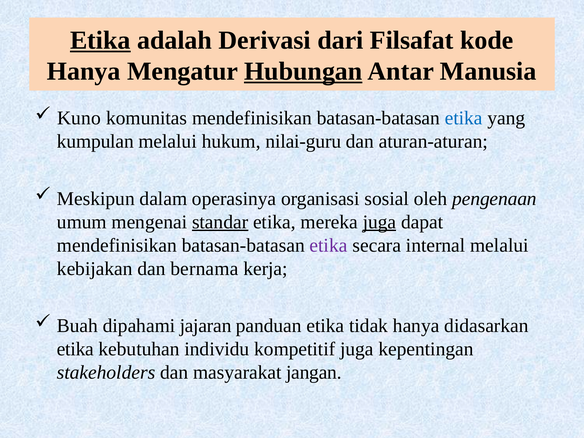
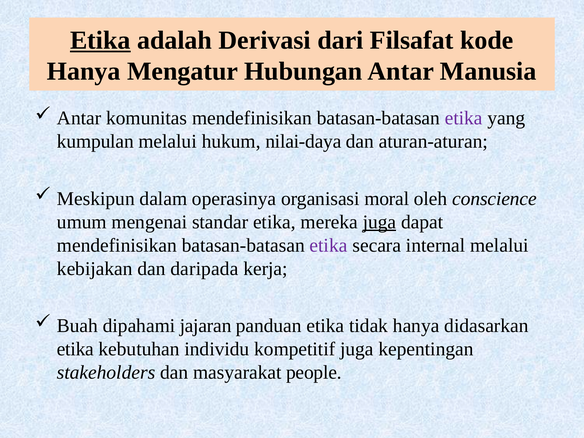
Hubungan underline: present -> none (303, 71)
Kuno: Kuno -> Antar (79, 118)
etika colour: blue -> purple (464, 118)
nilai-guru: nilai-guru -> nilai-daya (303, 142)
sosial: sosial -> moral (387, 199)
pengenaan: pengenaan -> conscience (494, 199)
standar underline: present -> none (220, 222)
bernama: bernama -> daripada (204, 269)
jangan: jangan -> people (314, 373)
